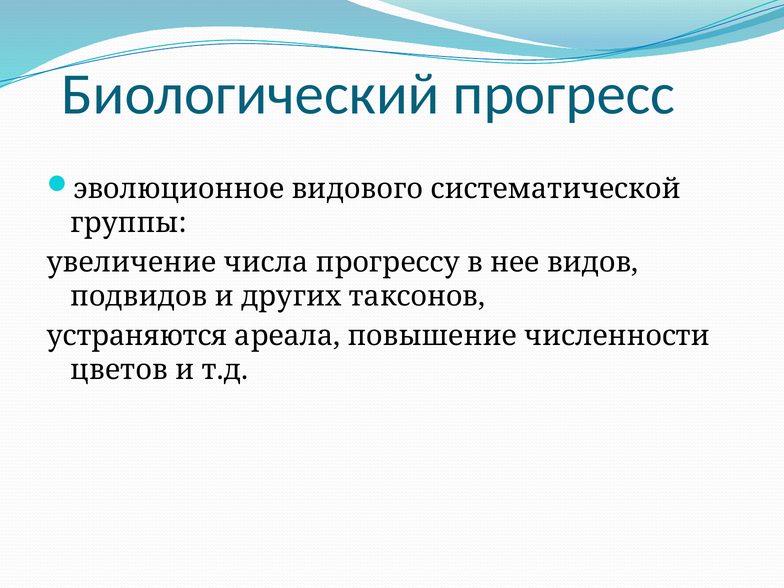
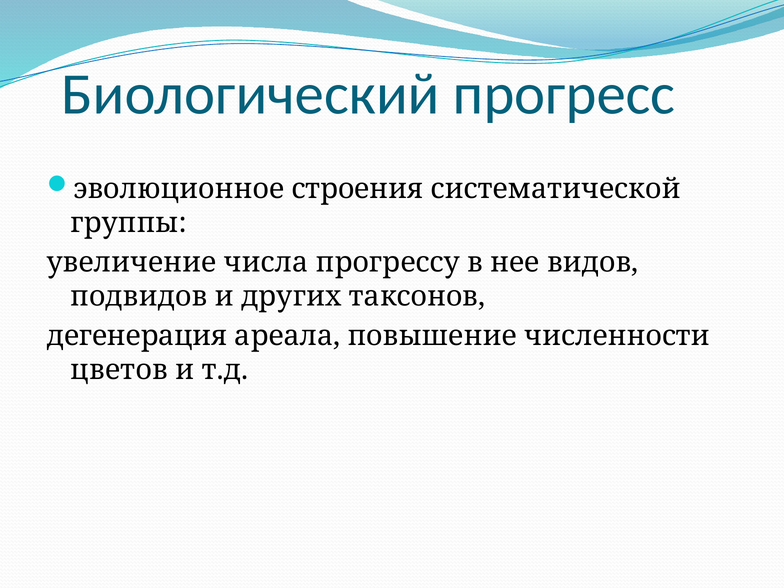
видового: видового -> строения (358, 189)
устраняются: устраняются -> дегенерация (137, 336)
